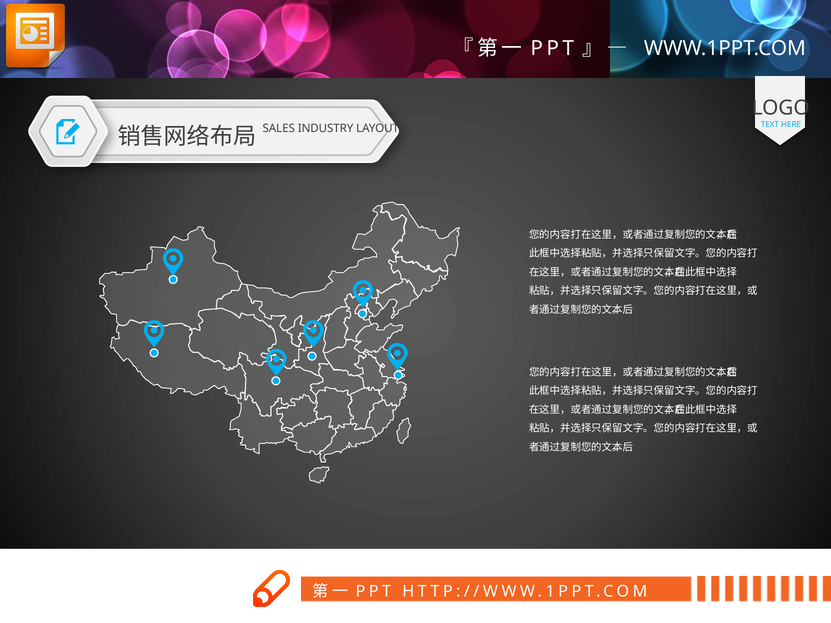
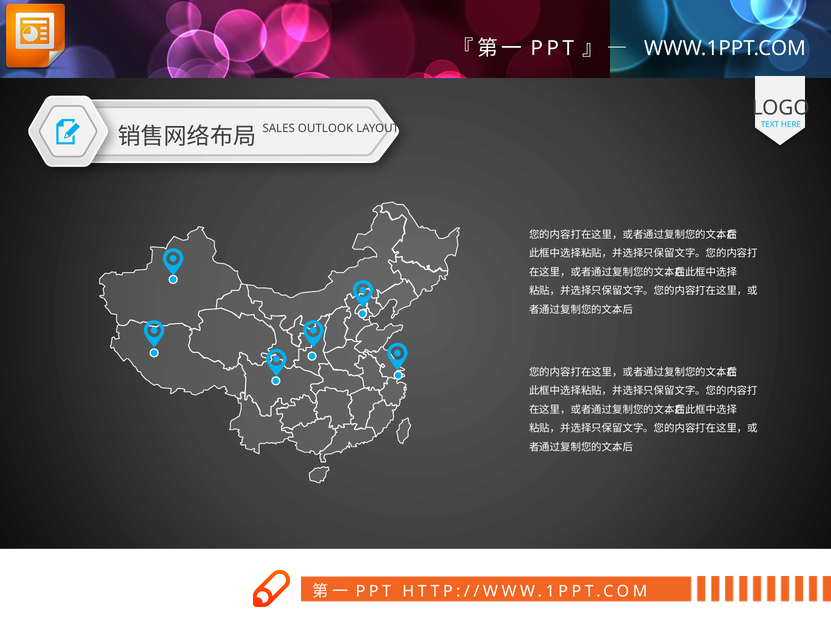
INDUSTRY: INDUSTRY -> OUTLOOK (326, 128)
